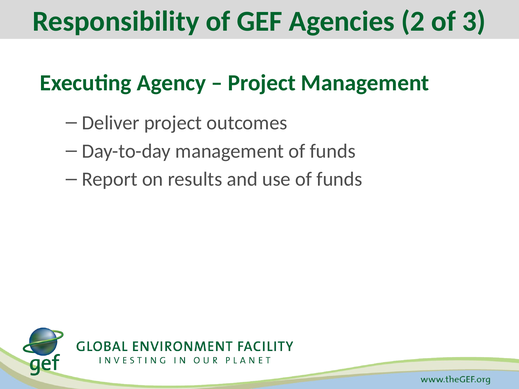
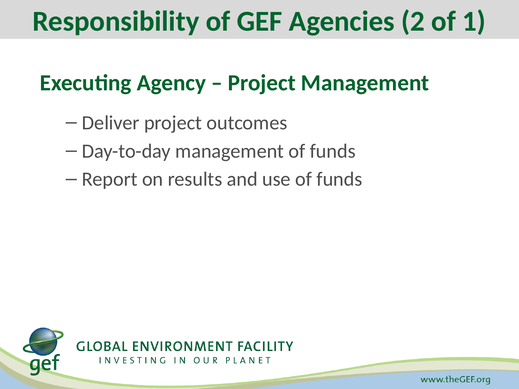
3: 3 -> 1 (474, 21)
